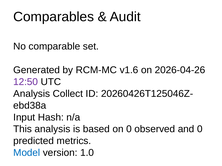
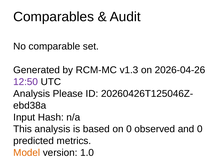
v1.6: v1.6 -> v1.3 (129, 70)
Collect: Collect -> Please (68, 94)
Model colour: blue -> orange (27, 153)
